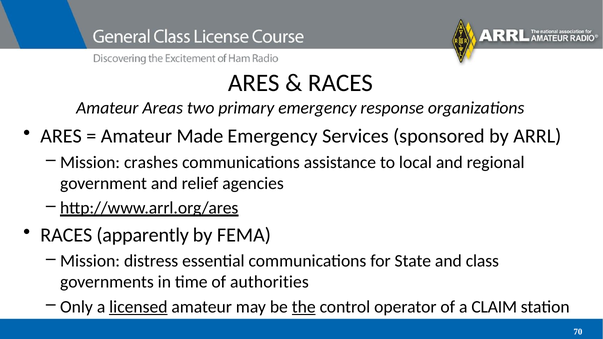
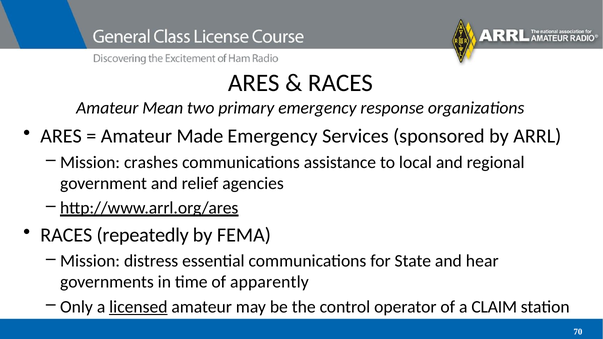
Areas: Areas -> Mean (163, 108)
apparently: apparently -> repeatedly (143, 235)
class: class -> hear (482, 261)
authorities: authorities -> apparently (269, 282)
the underline: present -> none (304, 307)
